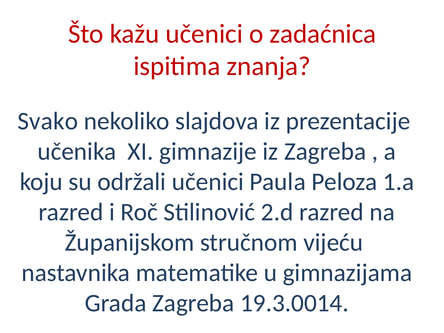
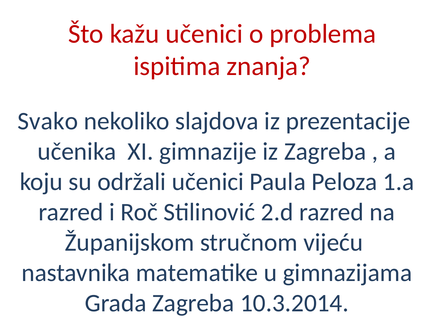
zadaćnica: zadaćnica -> problema (323, 34)
19.3.0014: 19.3.0014 -> 10.3.2014 (294, 303)
